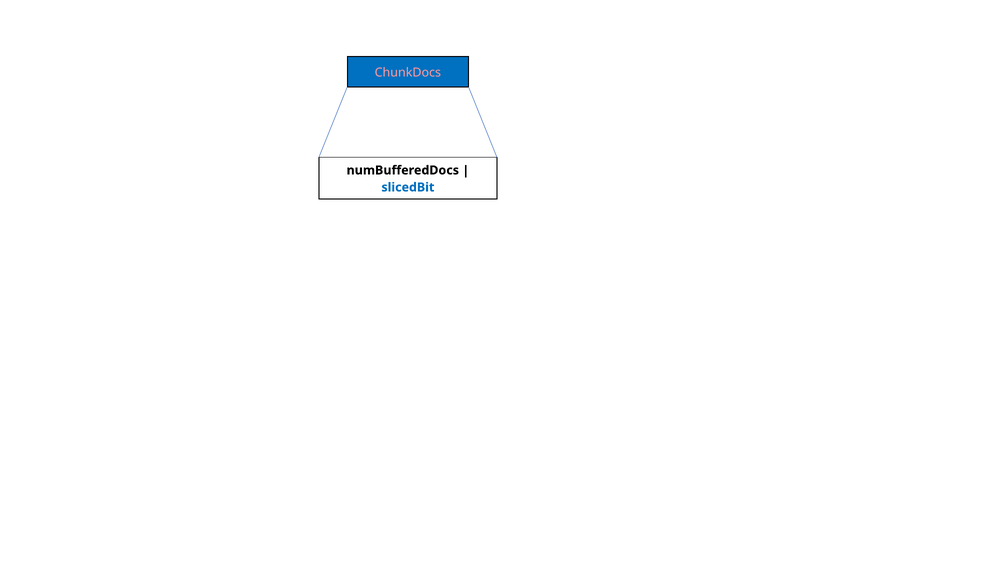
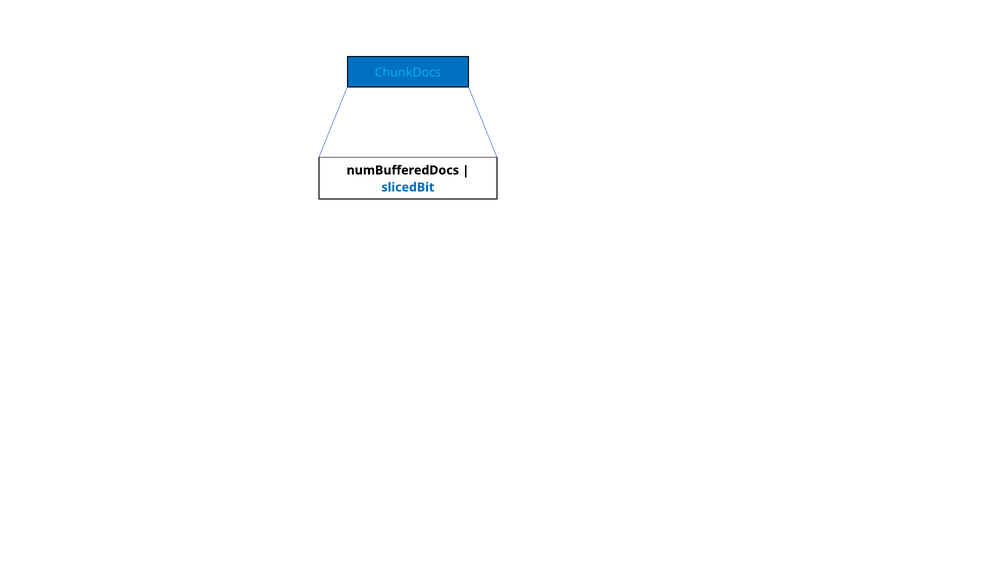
ChunkDocs colour: pink -> light blue (408, 72)
